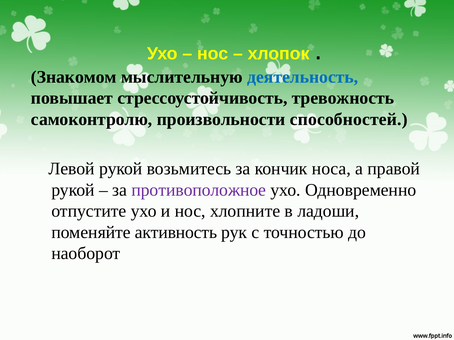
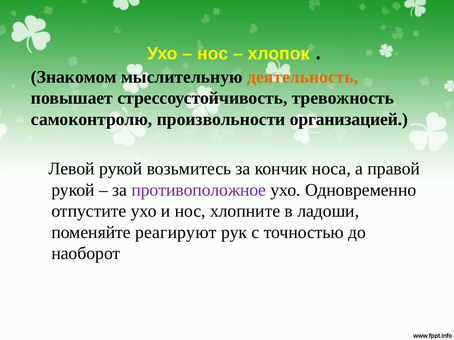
деятельность colour: blue -> orange (303, 77)
способностей: способностей -> организацией (349, 119)
активность: активность -> реагируют (176, 233)
